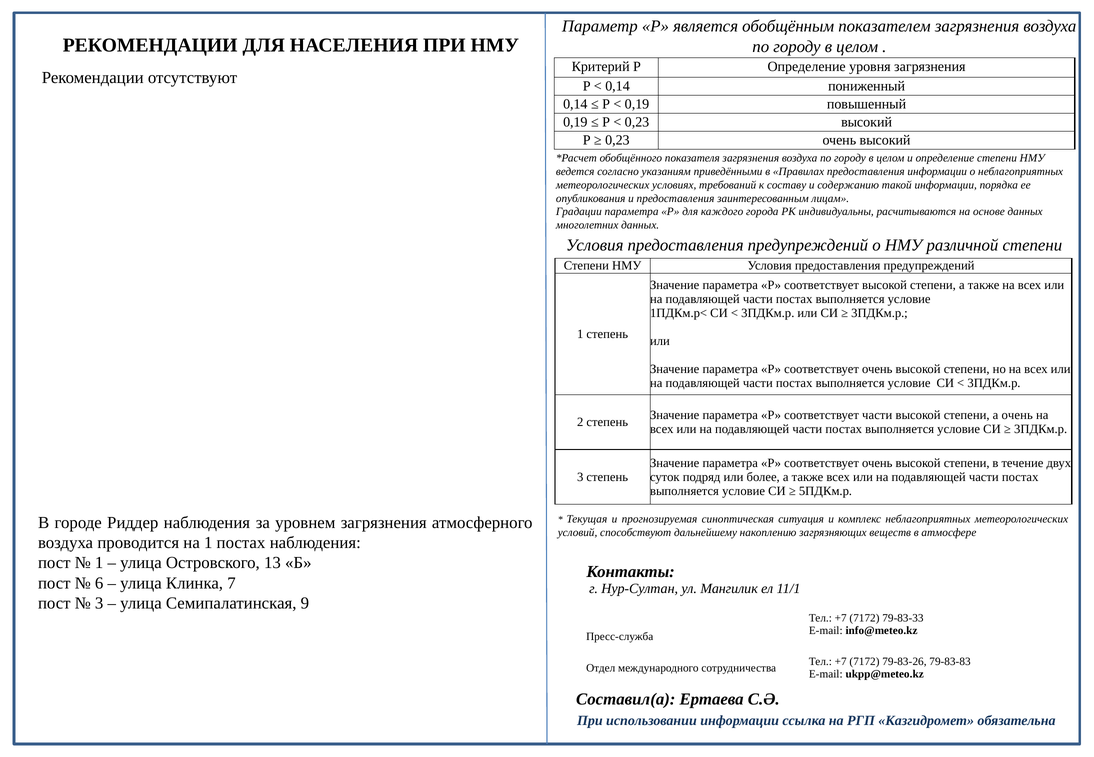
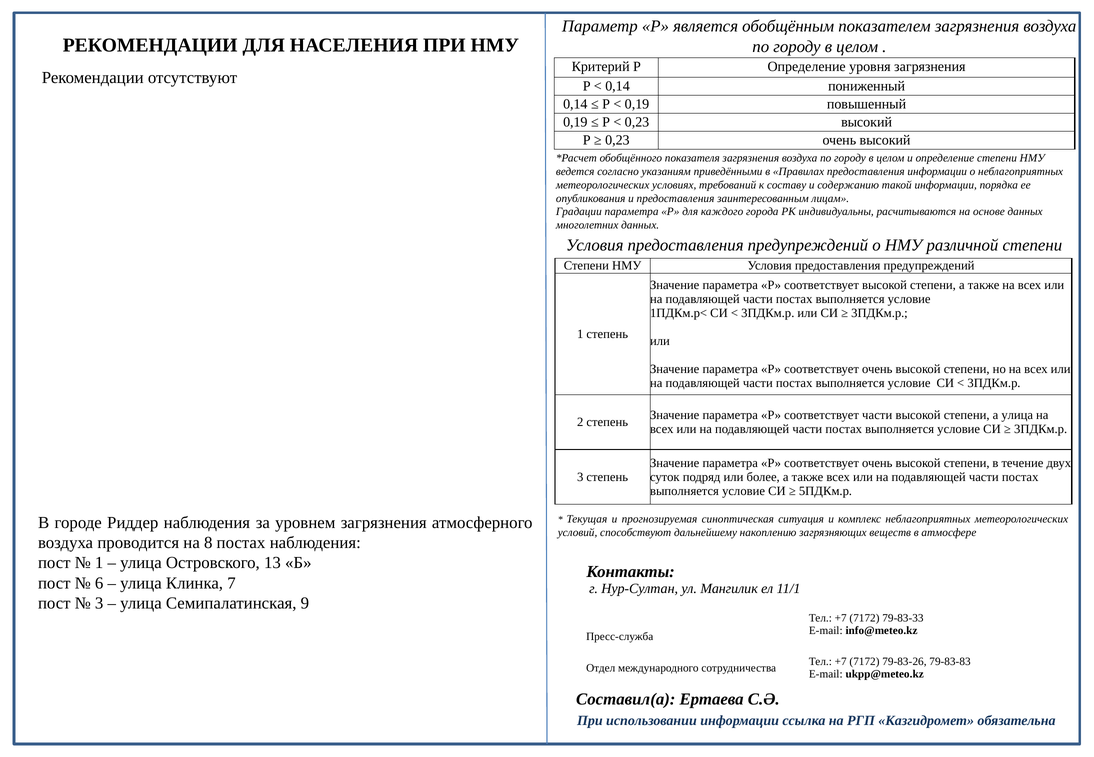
а очень: очень -> улица (1017, 415)
на 1: 1 -> 8 (208, 543)
